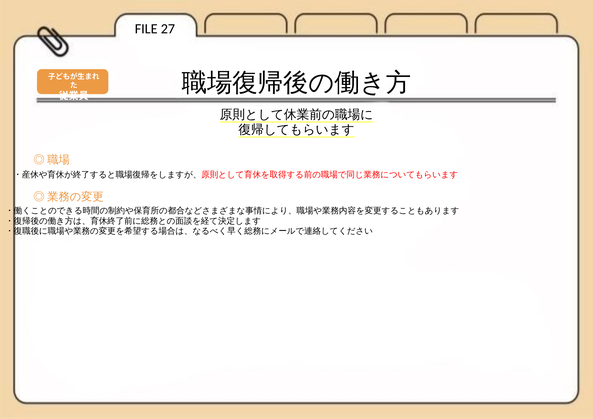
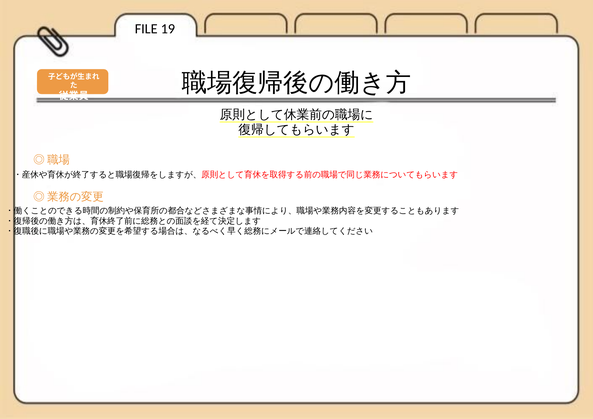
27: 27 -> 19 (168, 29)
